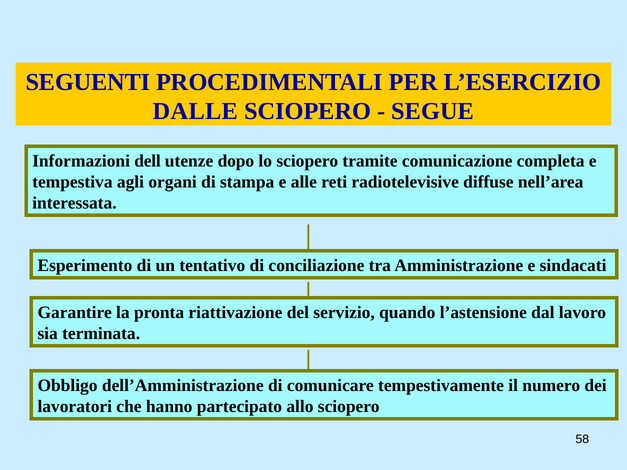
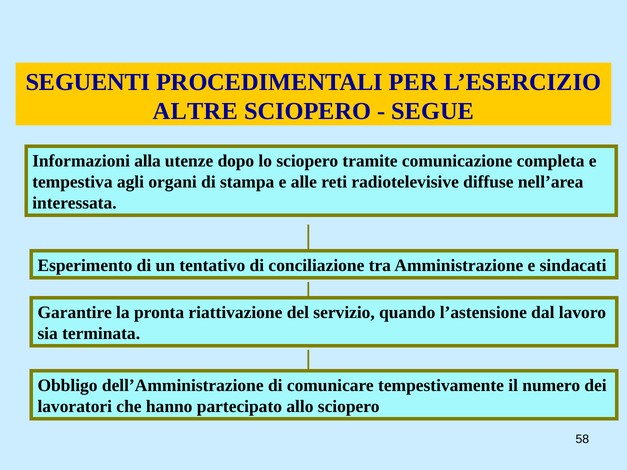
DALLE: DALLE -> ALTRE (195, 112)
dell: dell -> alla (148, 161)
